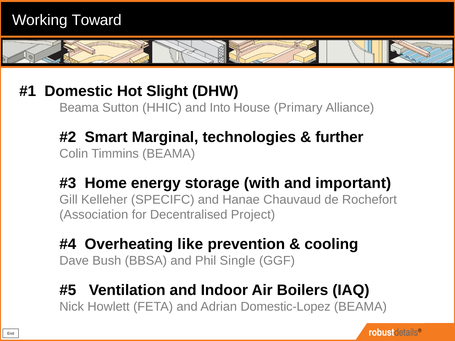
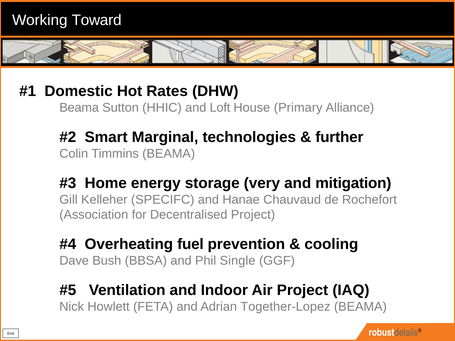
Slight: Slight -> Rates (167, 91)
Into: Into -> Loft (220, 108)
with: with -> very (262, 183)
important: important -> mitigation (353, 183)
like: like -> fuel (190, 244)
Air Boilers: Boilers -> Project (303, 290)
Domestic-Lopez: Domestic-Lopez -> Together-Lopez (286, 307)
